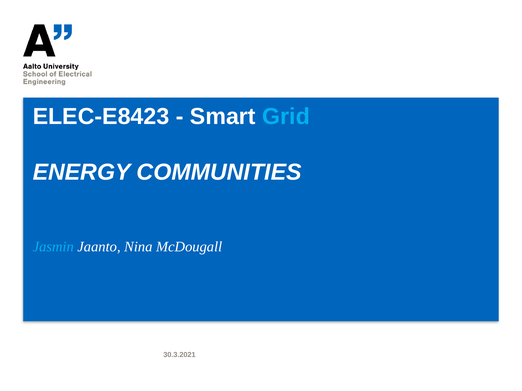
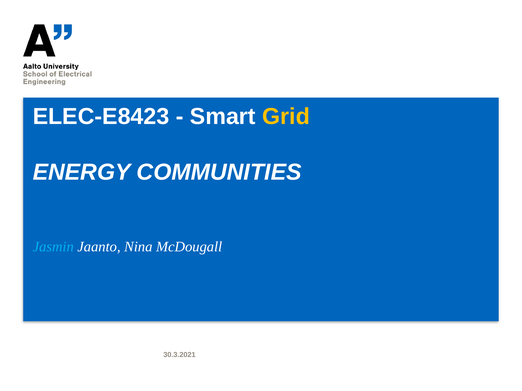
Grid colour: light blue -> yellow (286, 117)
